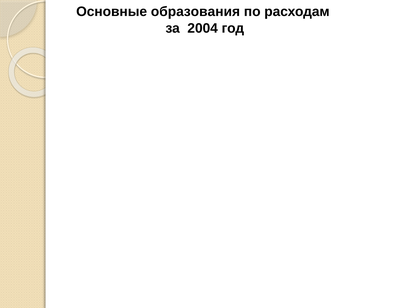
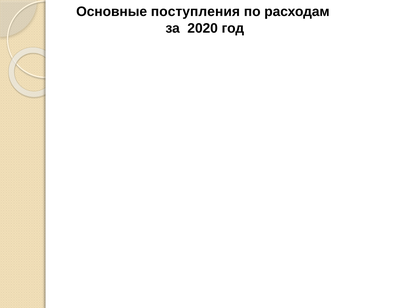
образования: образования -> поступления (195, 12)
2004: 2004 -> 2020 (203, 28)
